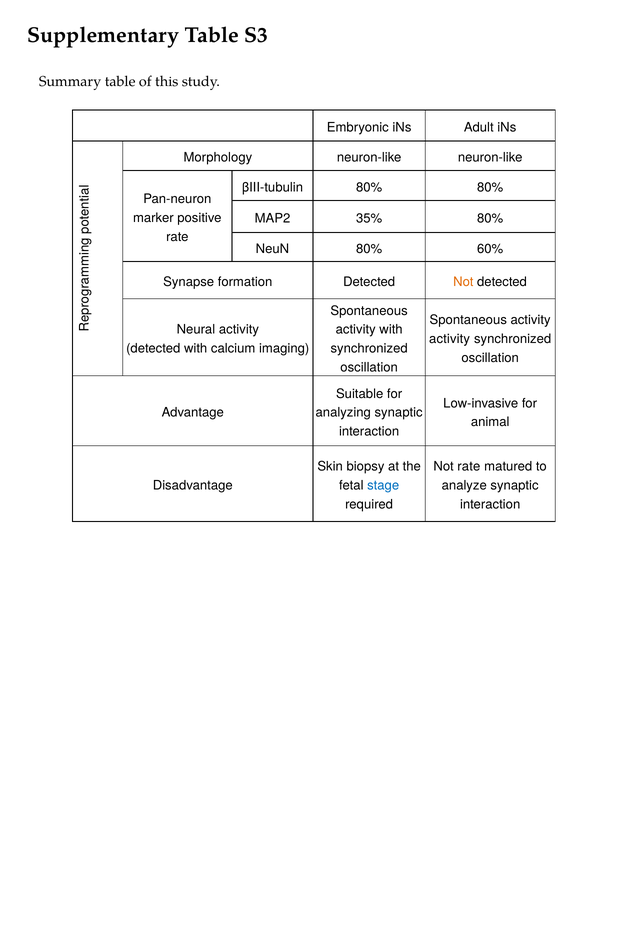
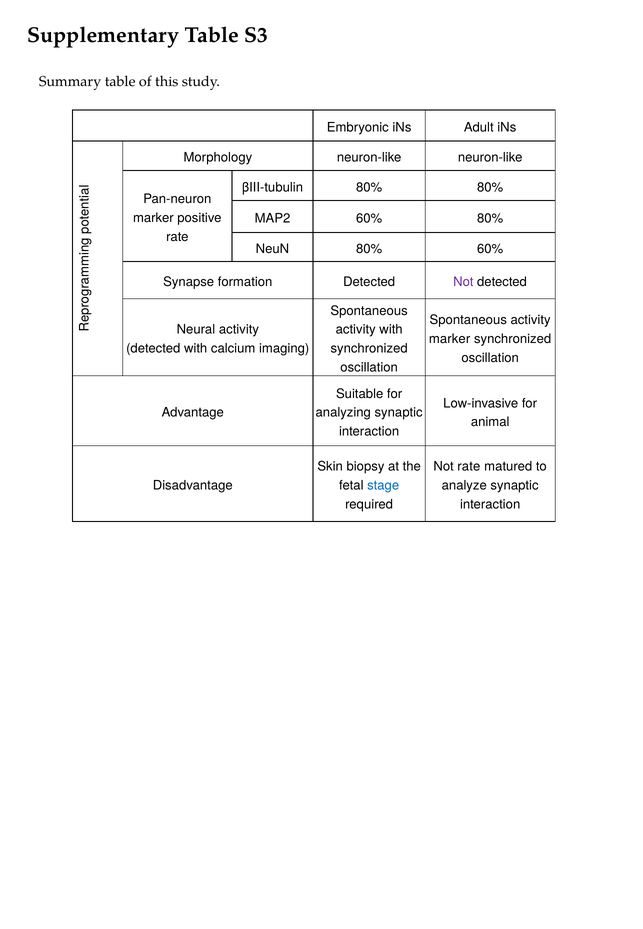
MAP2 35%: 35% -> 60% (369, 218)
Not colour: orange -> purple (463, 282)
activity: activity -> marker (450, 339)
